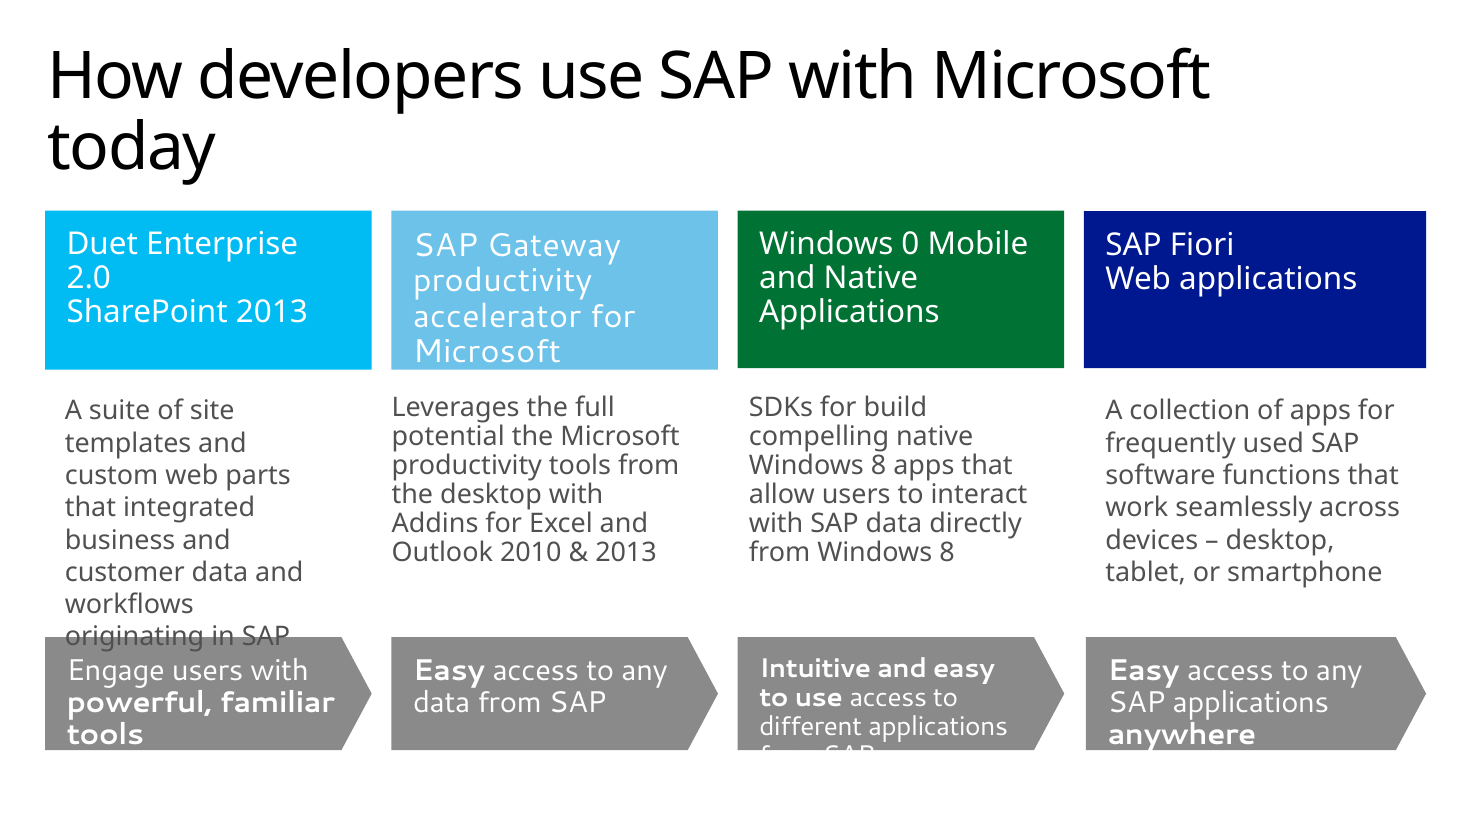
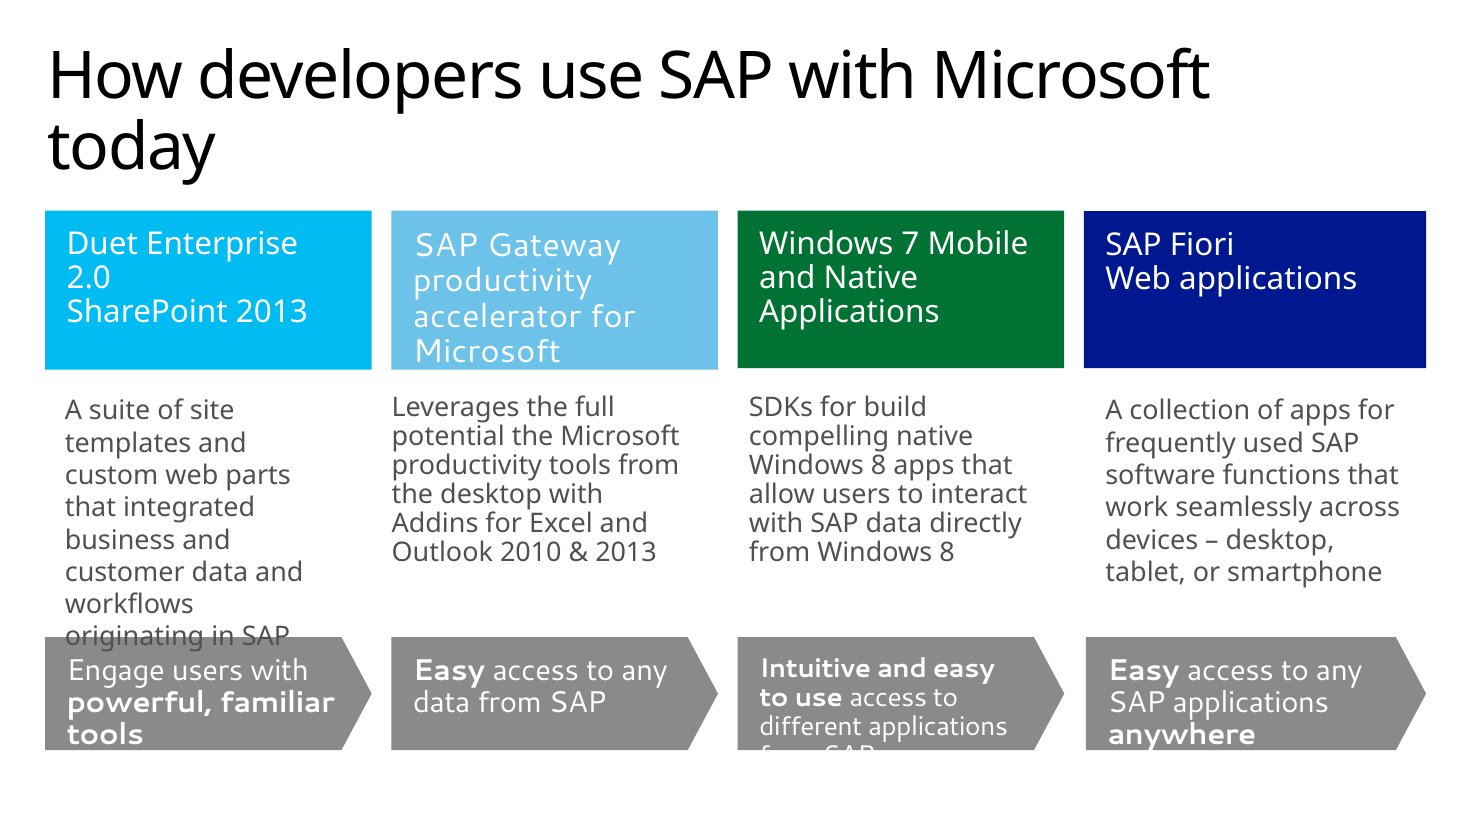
0: 0 -> 7 (910, 245)
